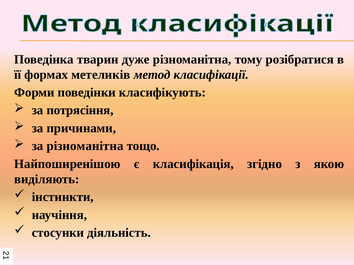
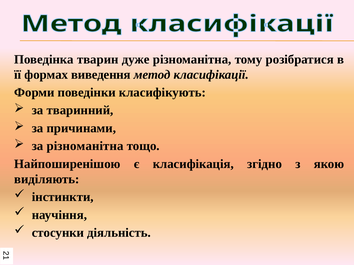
метеликів: метеликів -> виведення (101, 75)
потрясіння: потрясіння -> тваринний (80, 110)
